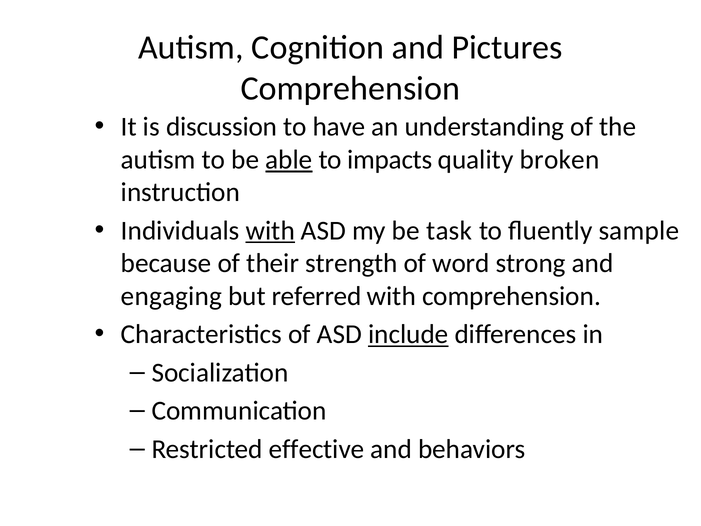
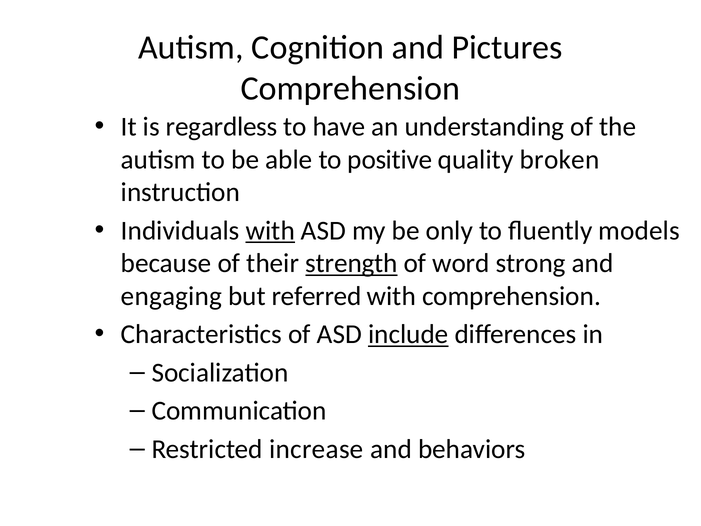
discussion: discussion -> regardless (222, 127)
able underline: present -> none (289, 160)
impacts: impacts -> positive (390, 160)
task: task -> only (449, 231)
sample: sample -> models (639, 231)
strength underline: none -> present (351, 263)
effective: effective -> increase (316, 449)
